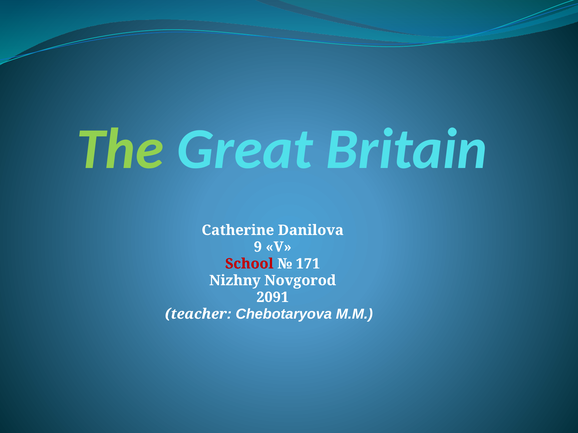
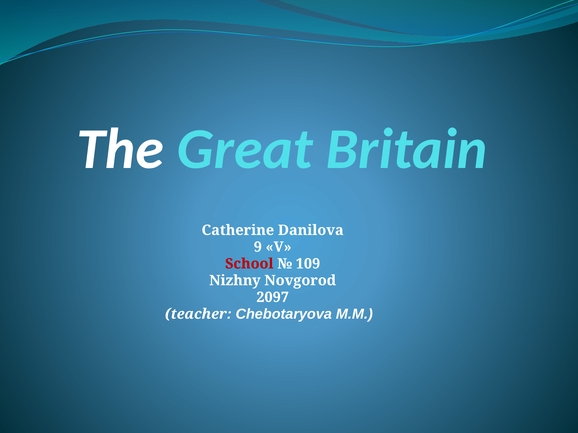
The colour: light green -> white (120, 149)
171: 171 -> 109 (308, 264)
2091: 2091 -> 2097 (273, 298)
